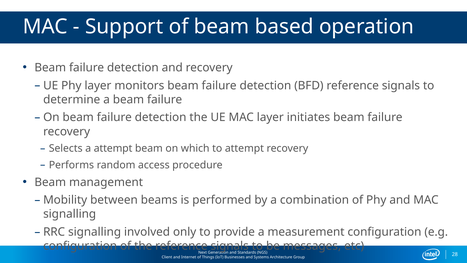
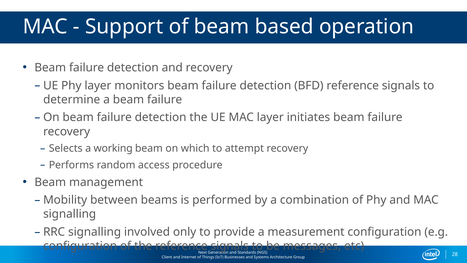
a attempt: attempt -> working (113, 148)
